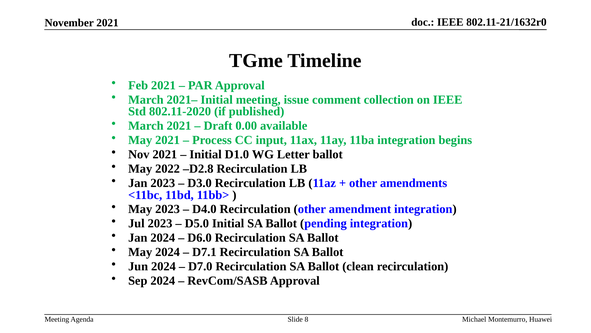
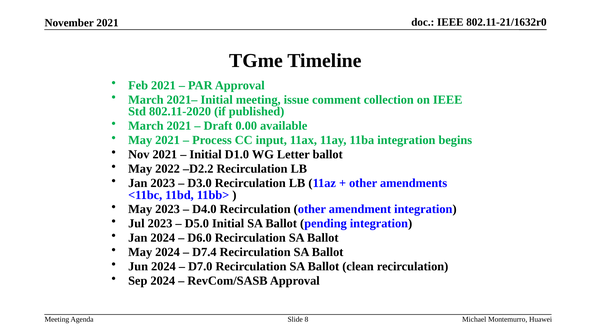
D2.8: D2.8 -> D2.2 (198, 168)
D7.1: D7.1 -> D7.4 (204, 252)
